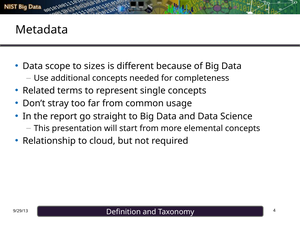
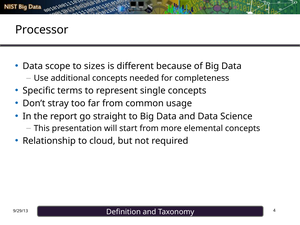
Metadata: Metadata -> Processor (42, 30)
Related: Related -> Specific (39, 91)
